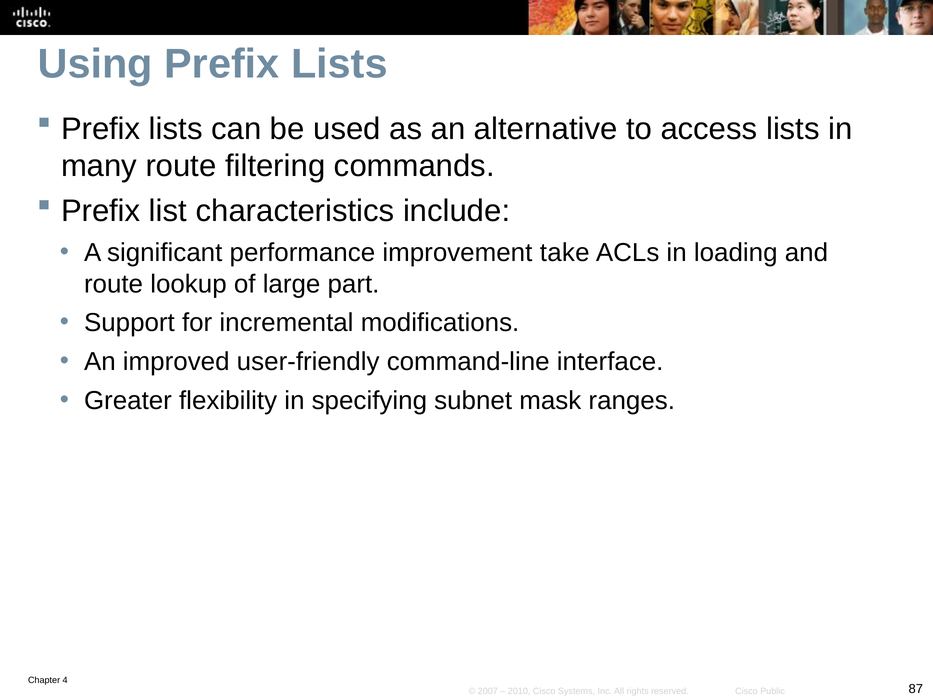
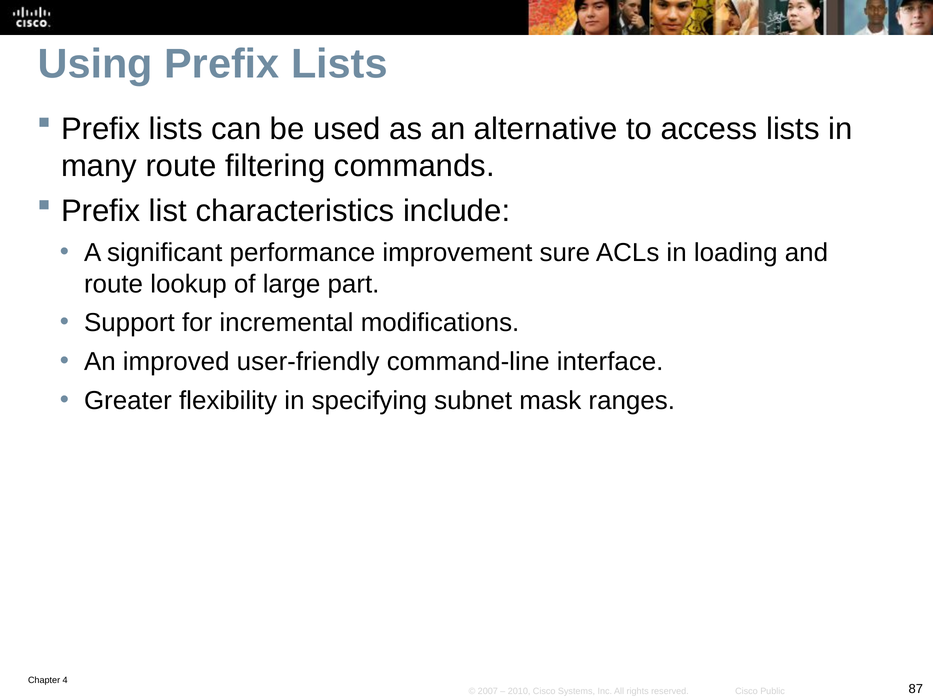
take: take -> sure (565, 253)
